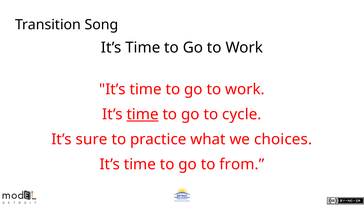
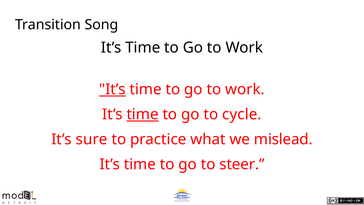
It’s underline: none -> present (112, 89)
choices: choices -> mislead (283, 139)
from: from -> steer (242, 164)
